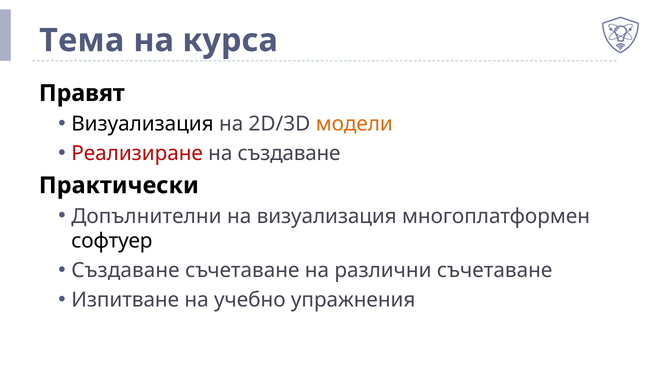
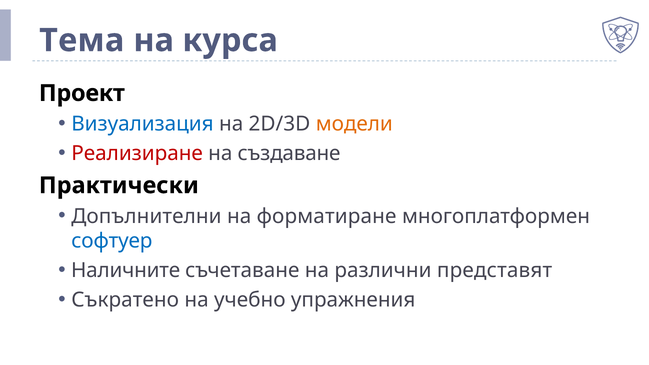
Правят: Правят -> Проект (82, 93)
Визуализация colour: black -> blue (142, 124)
на визуализация: визуализация -> форматиране (327, 216)
софтуер colour: black -> blue (112, 241)
Създаване: Създаване -> Наличните (126, 270)
различни съчетаване: съчетаване -> представят (495, 270)
Изпитване: Изпитване -> Съкратено (125, 300)
